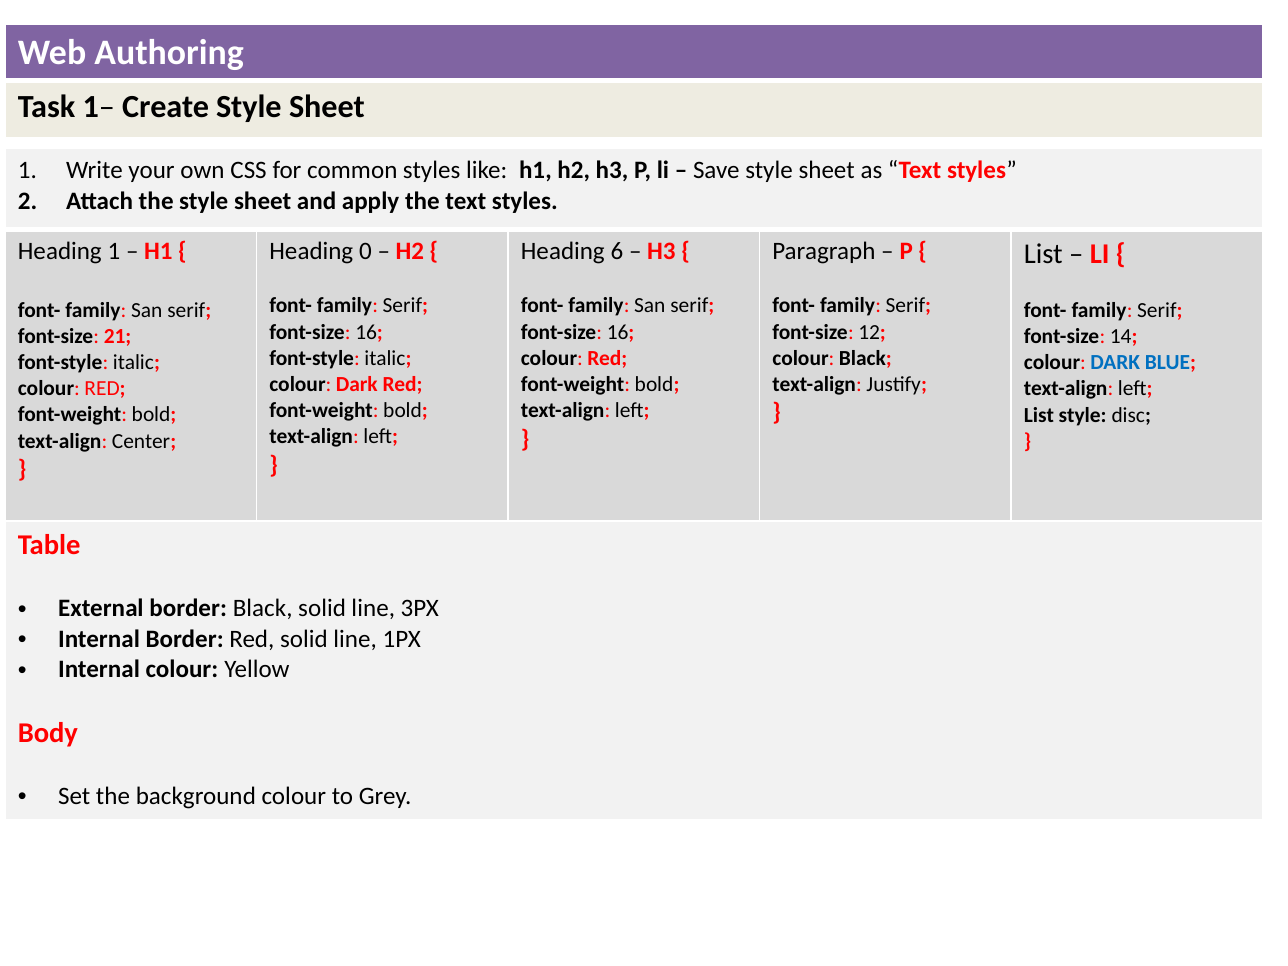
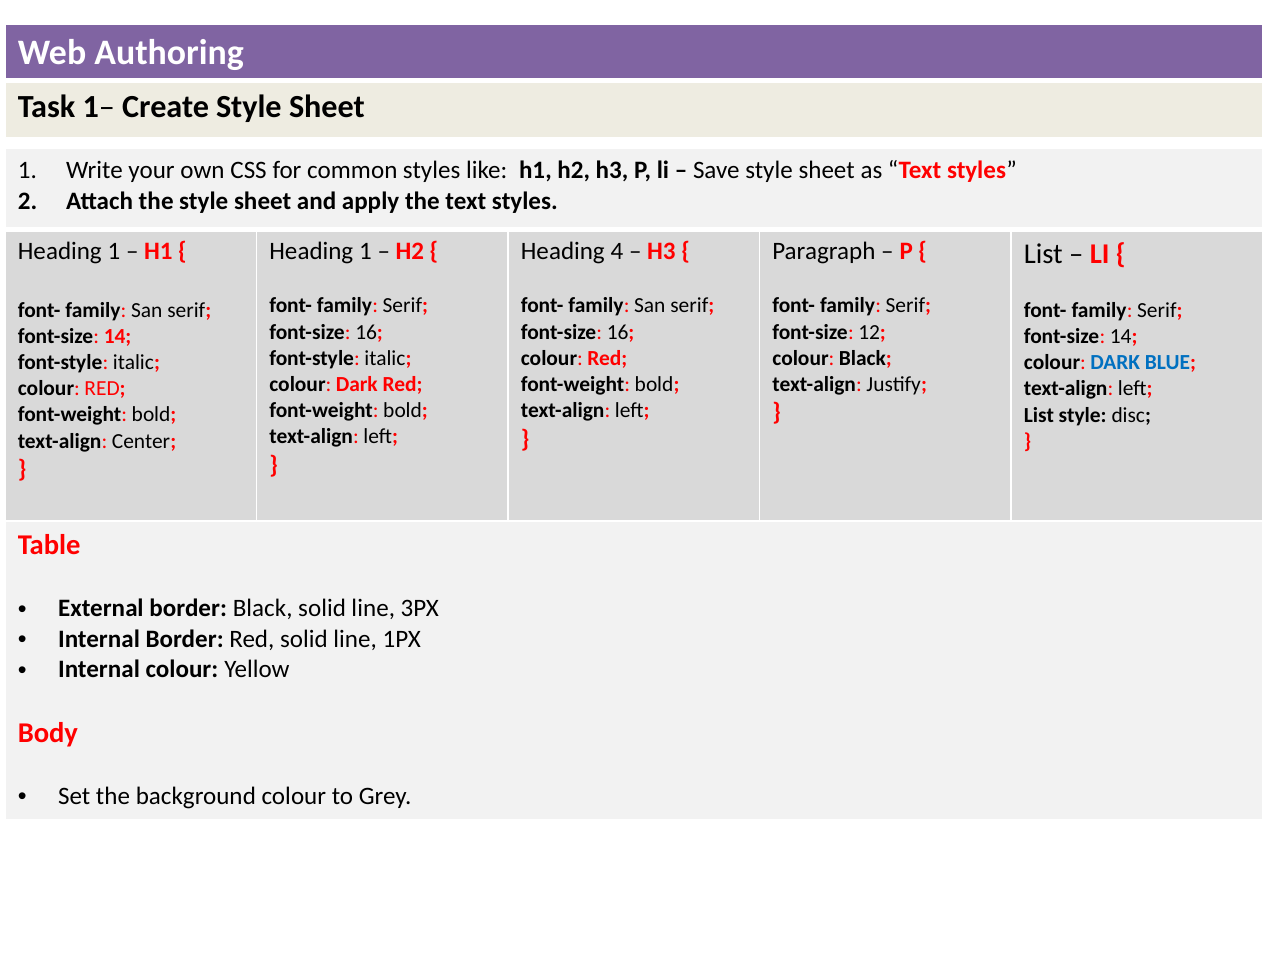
0: 0 -> 1 (365, 251)
6: 6 -> 4 (617, 251)
21: 21 -> 14 (118, 336)
